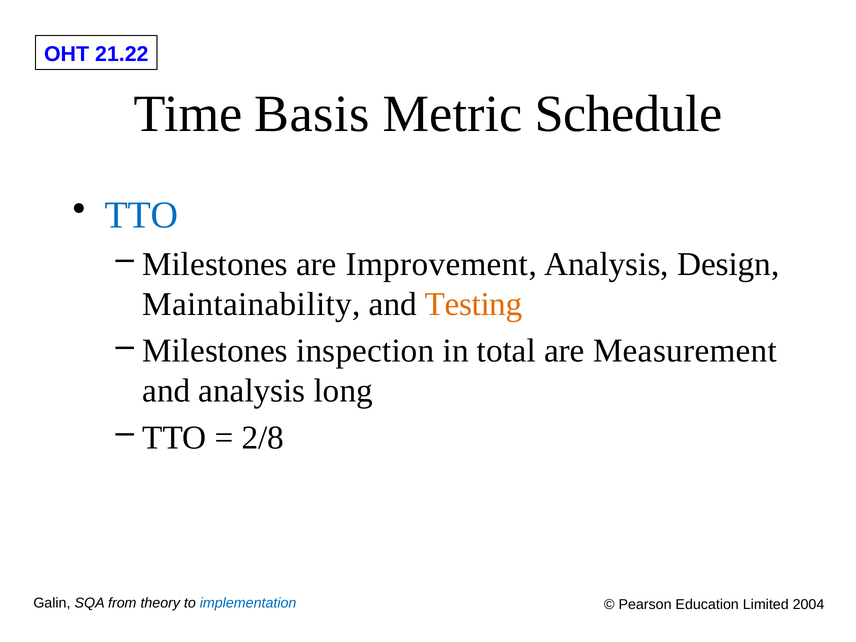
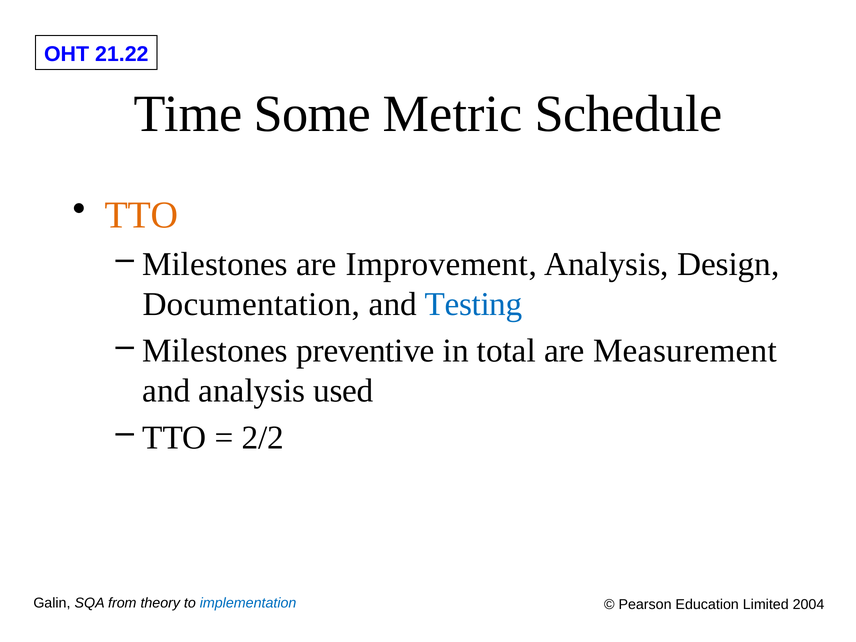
Basis: Basis -> Some (312, 114)
TTO colour: blue -> orange (142, 215)
Maintainability: Maintainability -> Documentation (251, 304)
Testing colour: orange -> blue (473, 304)
inspection: inspection -> preventive (365, 351)
long: long -> used (343, 391)
2/8: 2/8 -> 2/2 (263, 438)
